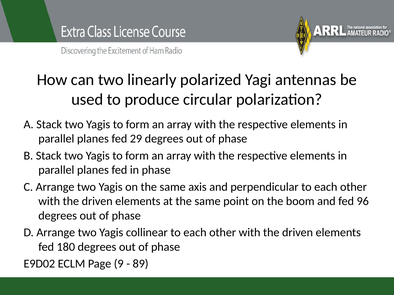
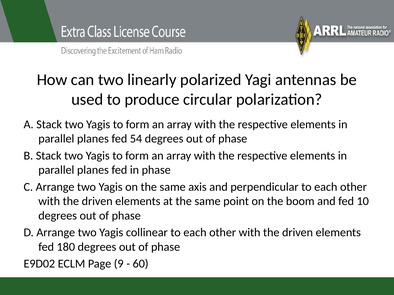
29: 29 -> 54 (136, 139)
96: 96 -> 10 (363, 202)
89: 89 -> 60 (141, 264)
